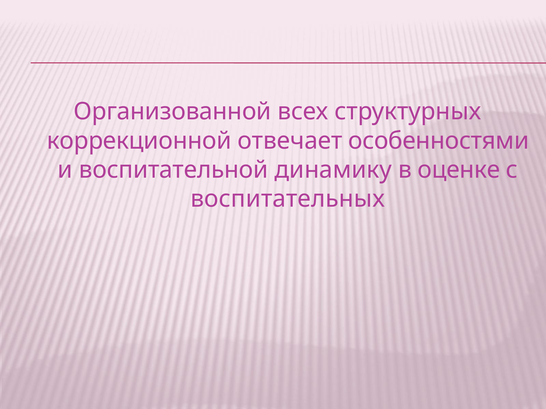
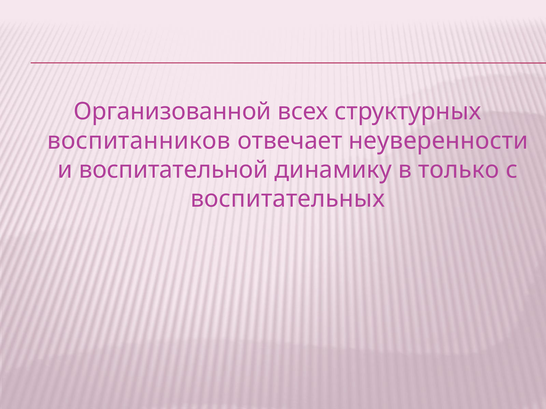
коррекционной: коррекционной -> воспитанников (139, 141)
особенностями: особенностями -> неуверенности (438, 141)
оценке: оценке -> только (459, 170)
